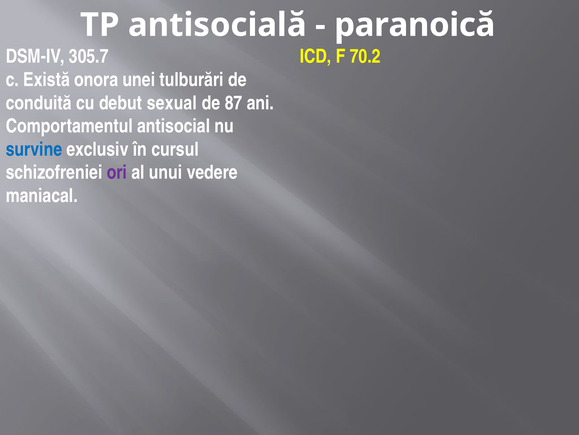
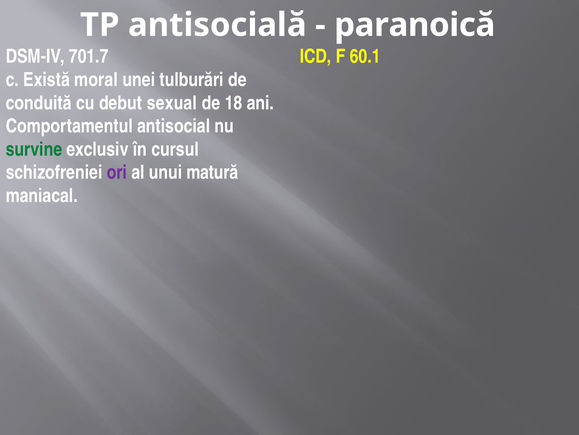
305.7: 305.7 -> 701.7 (89, 56)
70.2: 70.2 -> 60.1 (365, 56)
onora: onora -> moral (96, 80)
87: 87 -> 18 (234, 103)
survine colour: blue -> green (34, 149)
vedere: vedere -> matură (212, 172)
